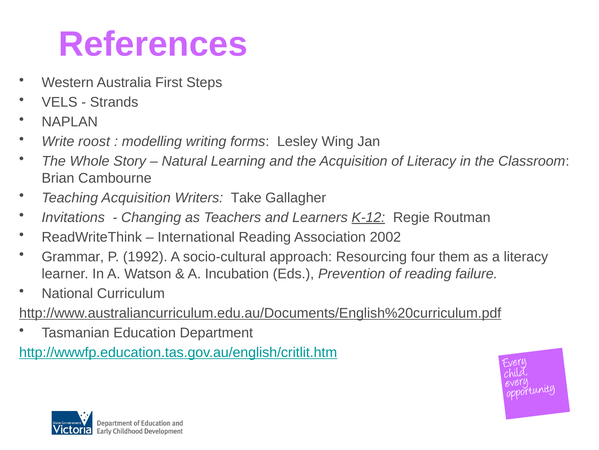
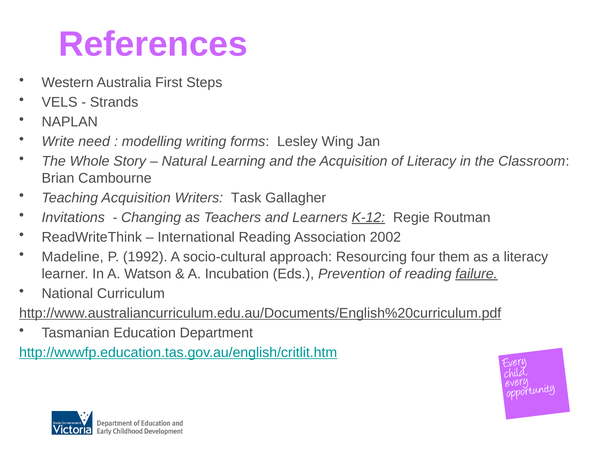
roost: roost -> need (94, 141)
Take: Take -> Task (246, 198)
Grammar: Grammar -> Madeline (73, 257)
failure underline: none -> present (476, 273)
